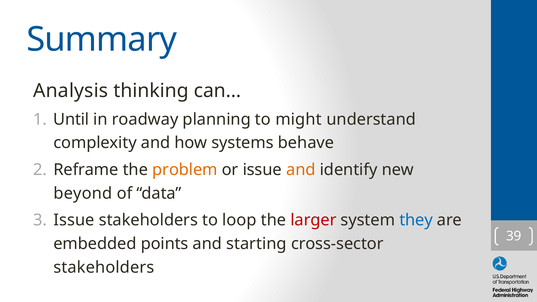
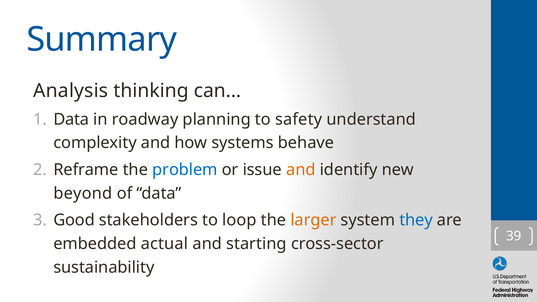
Until: Until -> Data (71, 119)
might: might -> safety (299, 119)
problem colour: orange -> blue (185, 170)
Issue: Issue -> Good (74, 220)
larger colour: red -> orange (313, 220)
points: points -> actual (164, 244)
stakeholders: stakeholders -> sustainability (104, 267)
